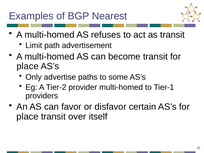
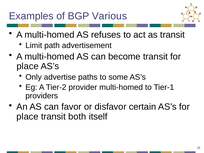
Nearest: Nearest -> Various (109, 16)
over: over -> both (77, 117)
